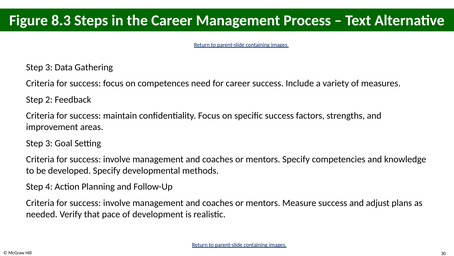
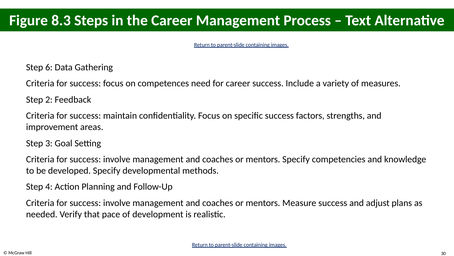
3: 3 -> 6 (49, 67)
